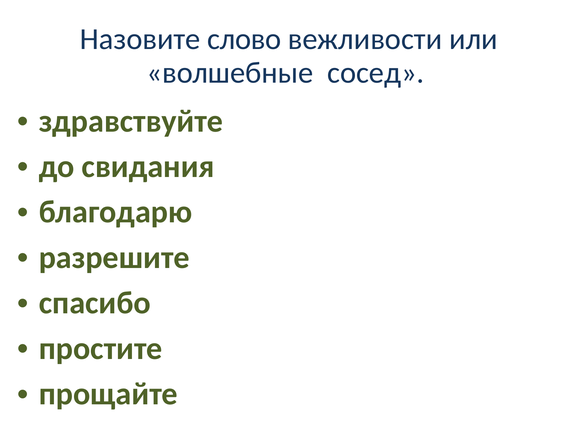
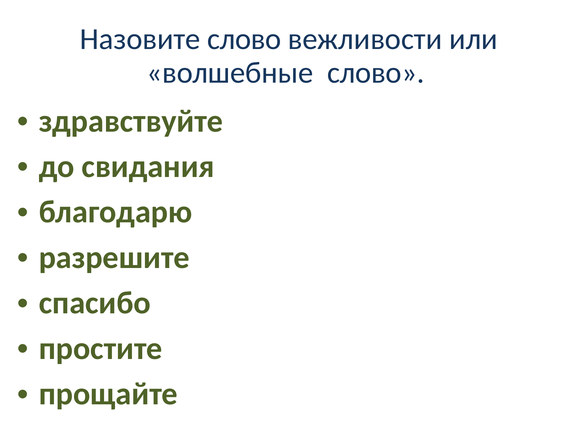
волшебные сосед: сосед -> слово (376, 73)
